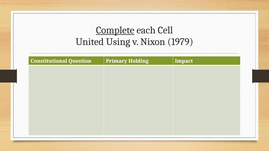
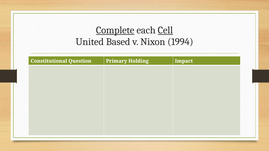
Cell underline: none -> present (165, 30)
Using: Using -> Based (118, 42)
1979: 1979 -> 1994 (180, 42)
